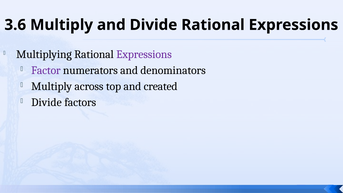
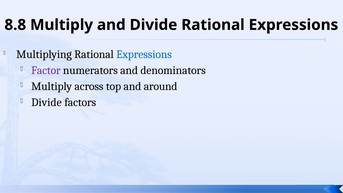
3.6: 3.6 -> 8.8 (15, 25)
Expressions colour: purple -> blue (144, 54)
created: created -> around (161, 86)
